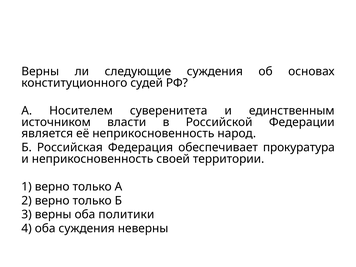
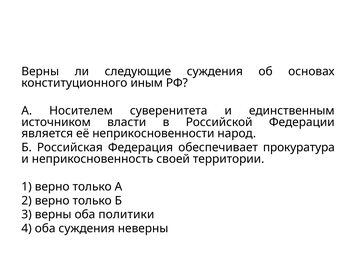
судей: судей -> иным (147, 83)
её неприкосновенность: неприкосновенность -> неприкосновенности (153, 134)
